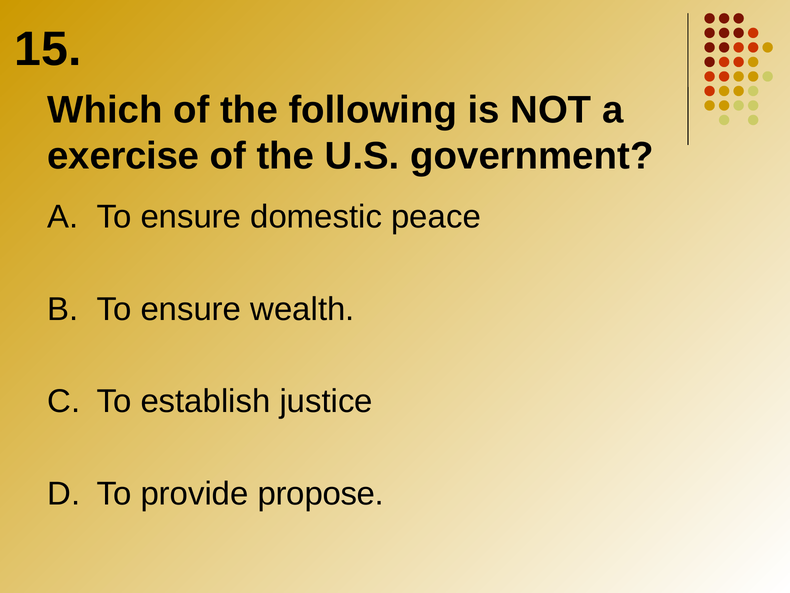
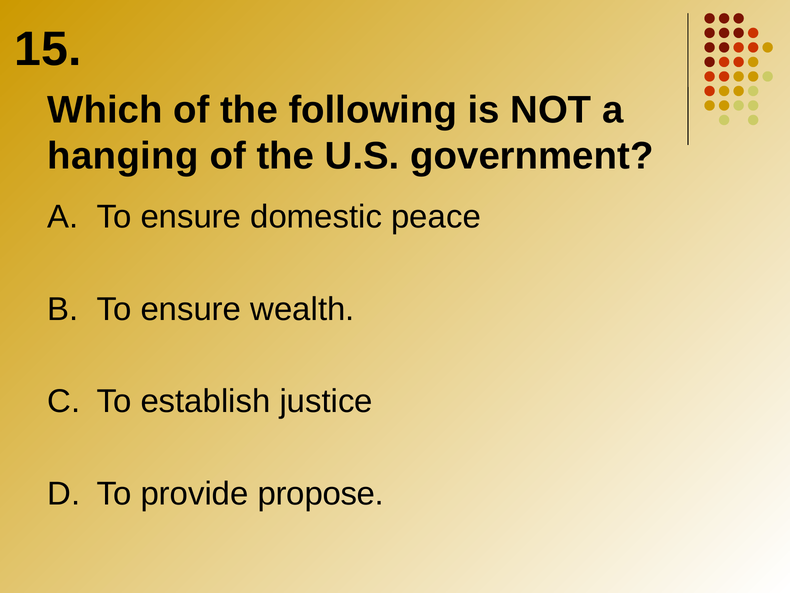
exercise: exercise -> hanging (123, 156)
